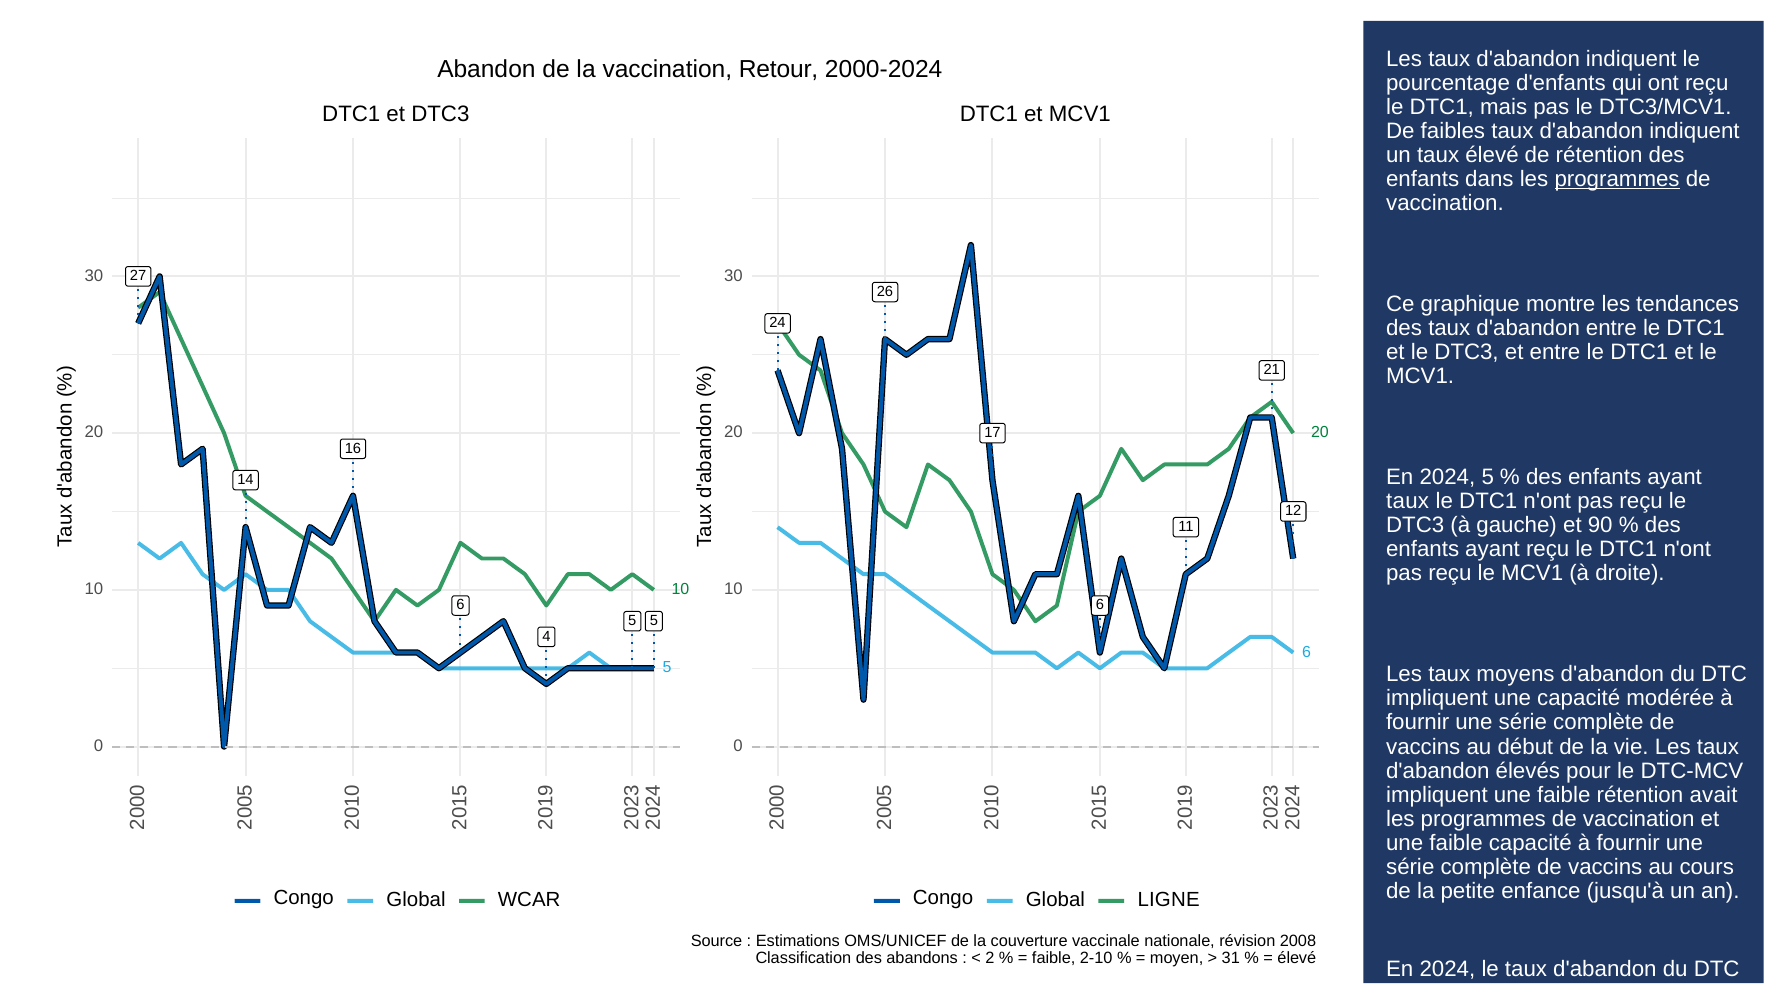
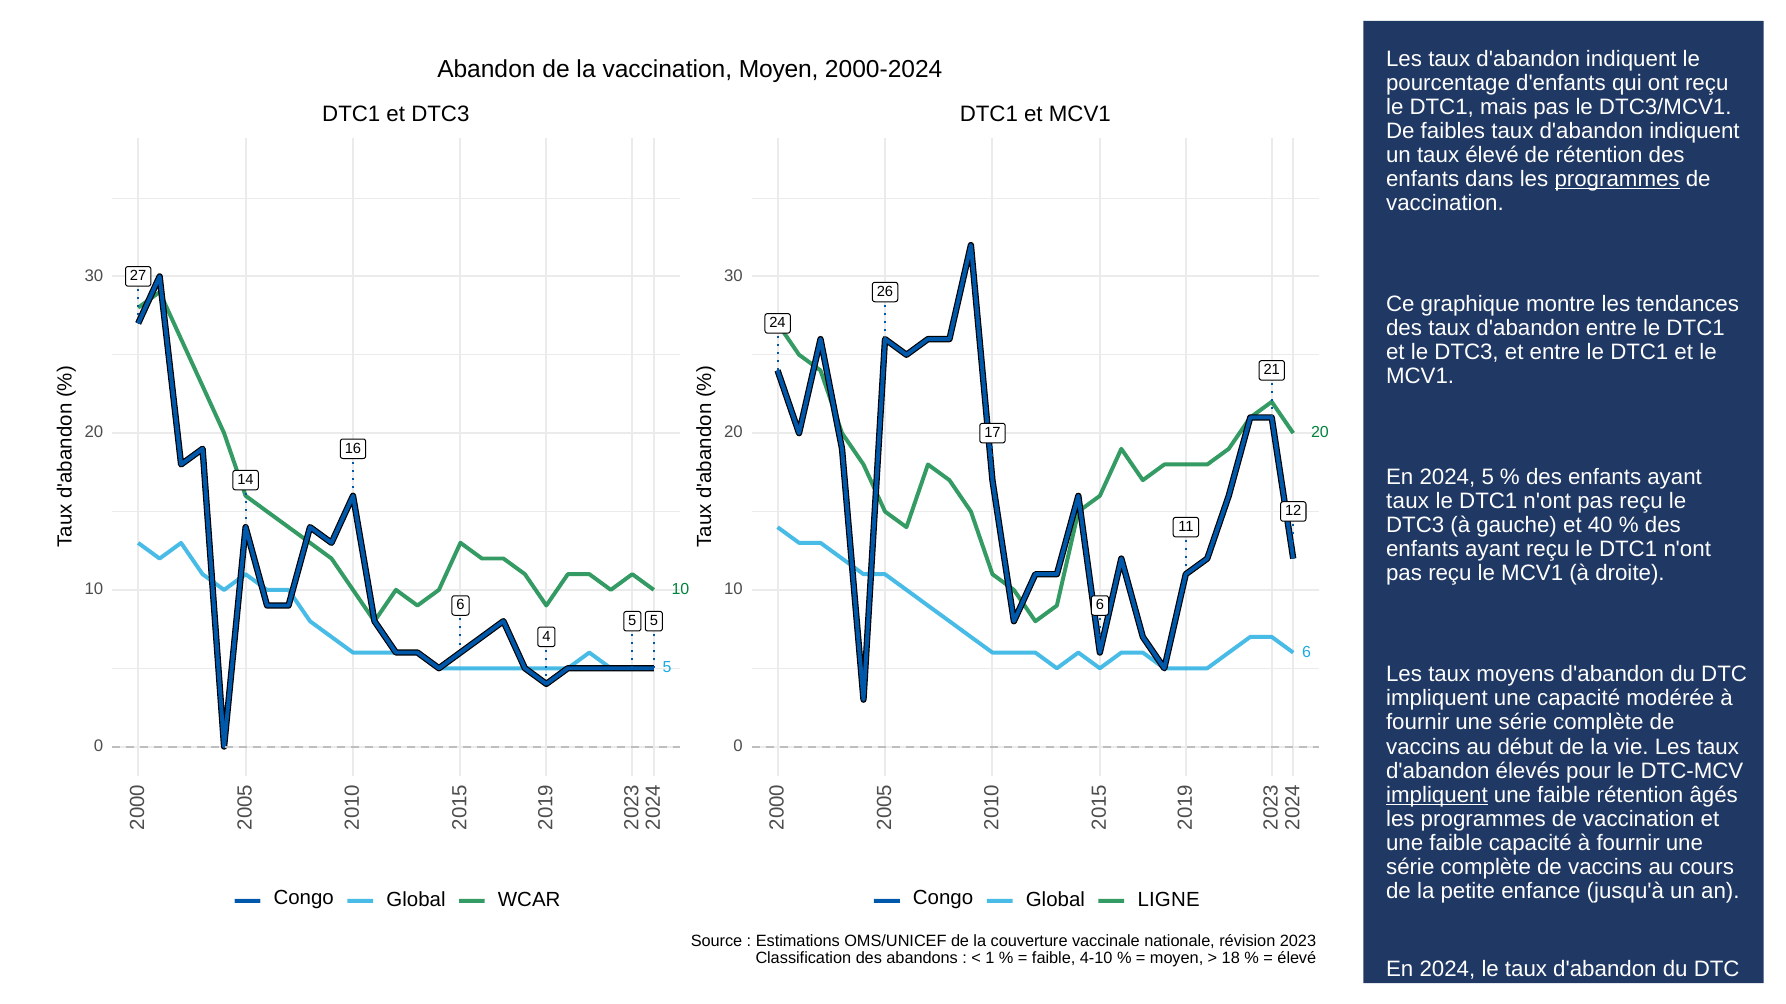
vaccination Retour: Retour -> Moyen (779, 69)
90: 90 -> 40 (1600, 526)
impliquent underline: none -> present (1437, 795)
avait: avait -> âgés (1714, 795)
2008: 2008 -> 2023 (1298, 942)
2: 2 -> 1 (990, 959)
2-10: 2-10 -> 4-10 (1096, 959)
31: 31 -> 18 (1231, 959)
